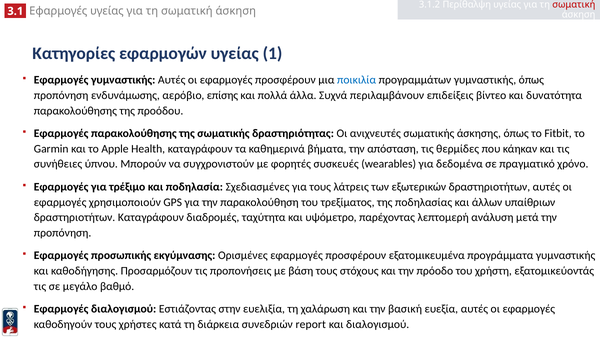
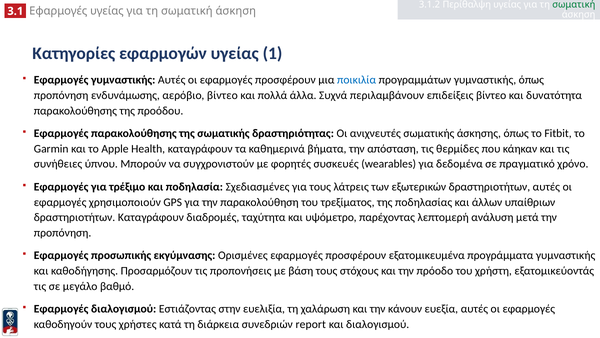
σωματική colour: red -> green (574, 4)
αερόβιο επίσης: επίσης -> βίντεο (222, 95)
βασική: βασική -> κάνουν (405, 309)
